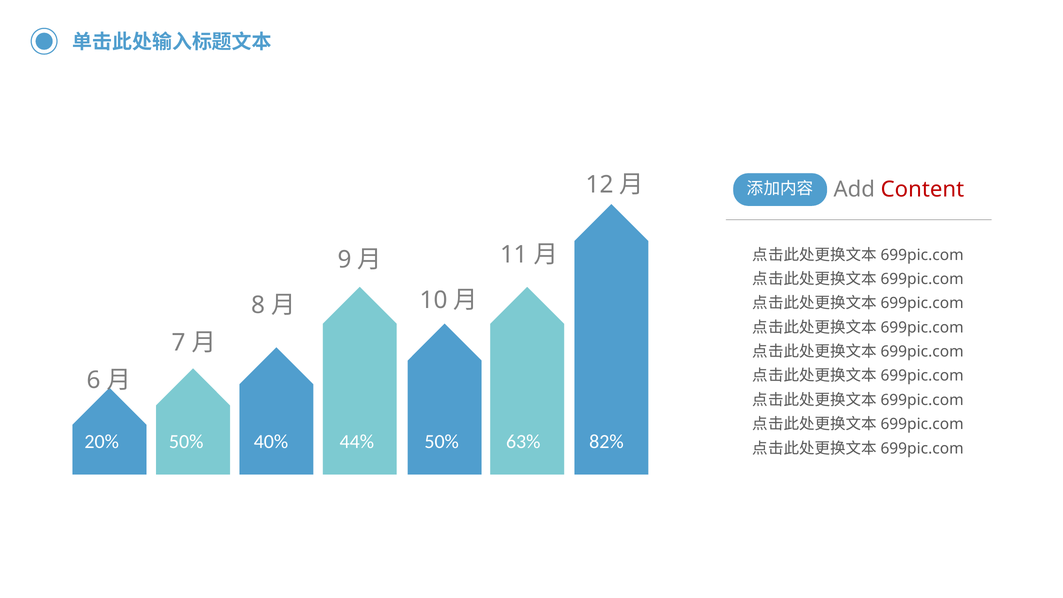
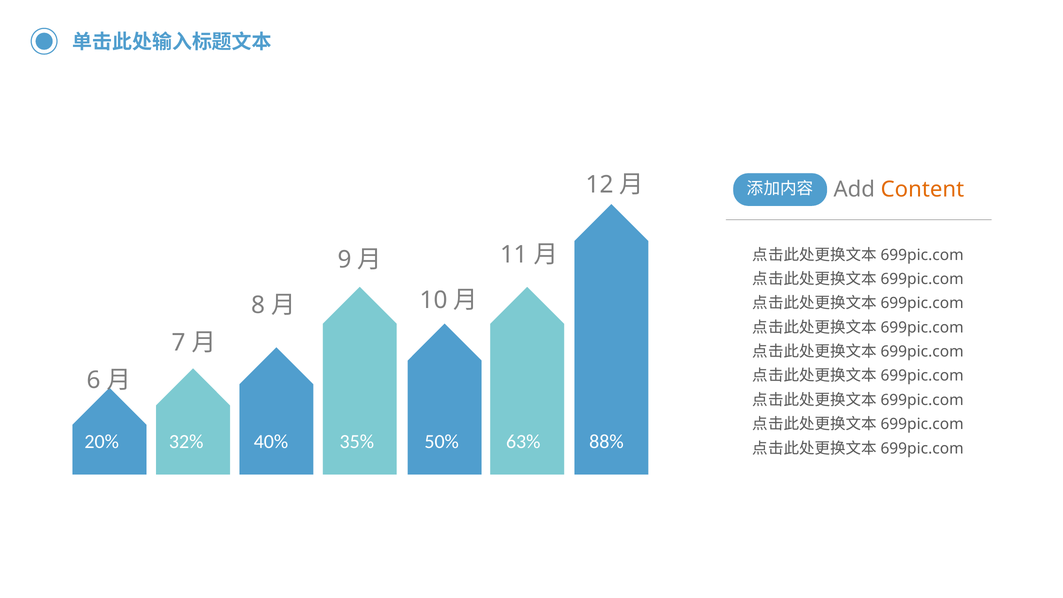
Content colour: red -> orange (922, 190)
20% 50%: 50% -> 32% (186, 441)
44%: 44% -> 35% (357, 441)
82%: 82% -> 88% (606, 441)
